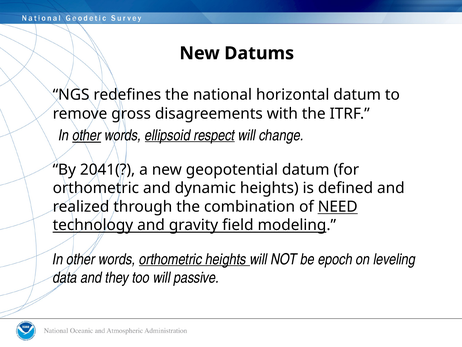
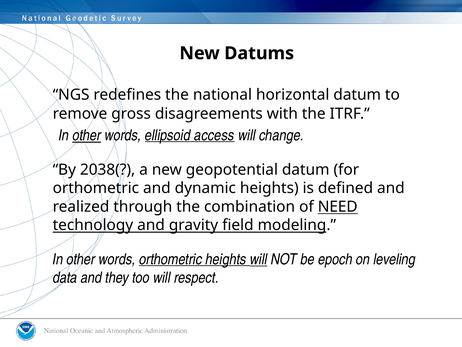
respect: respect -> access (214, 135)
2041(: 2041( -> 2038( (108, 169)
will underline: none -> present (259, 259)
passive: passive -> respect (196, 277)
